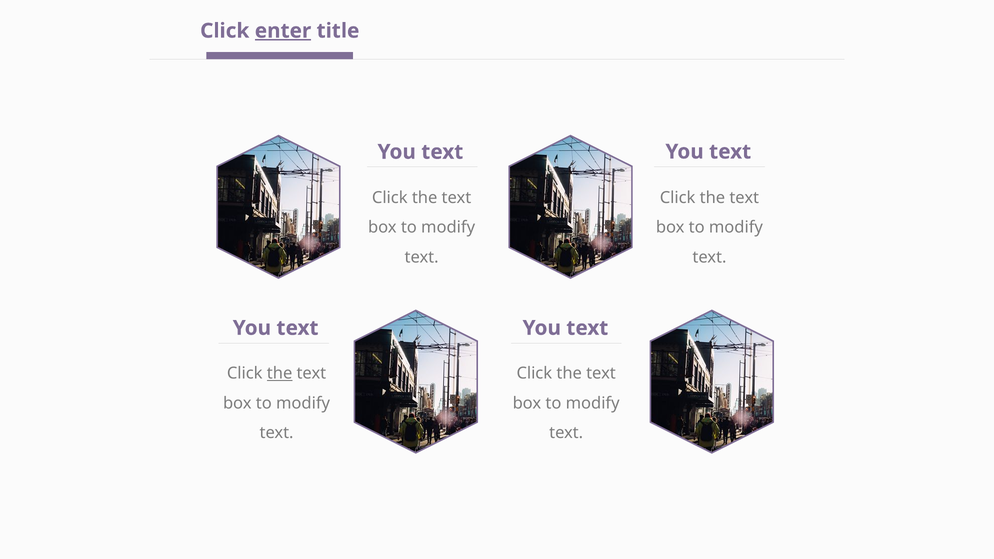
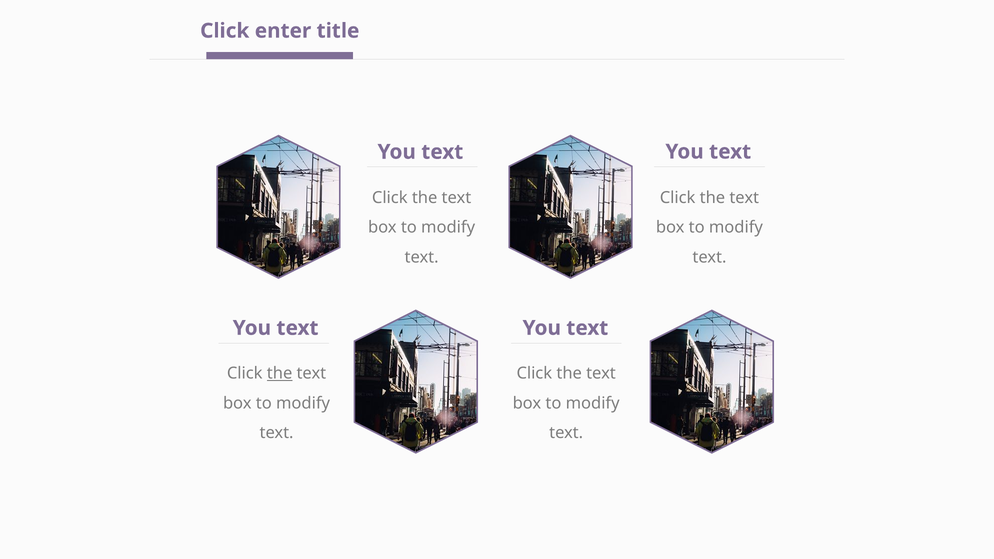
enter underline: present -> none (283, 31)
